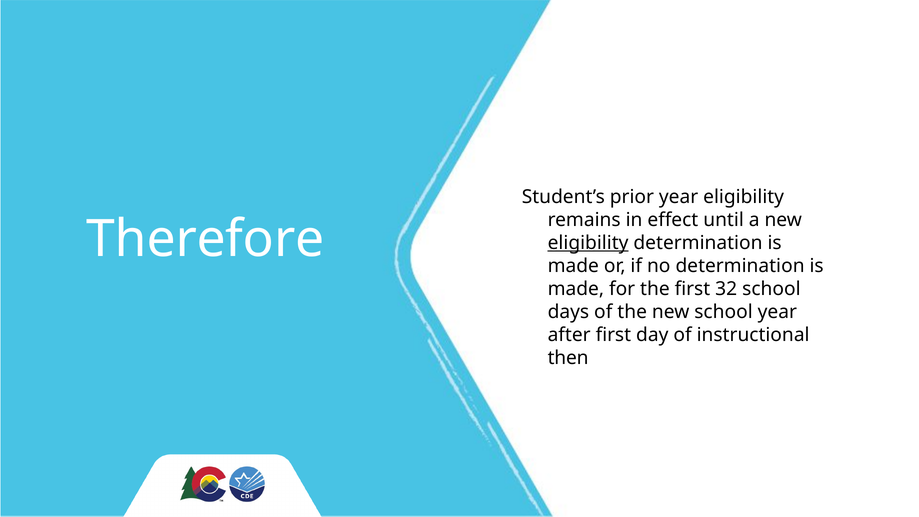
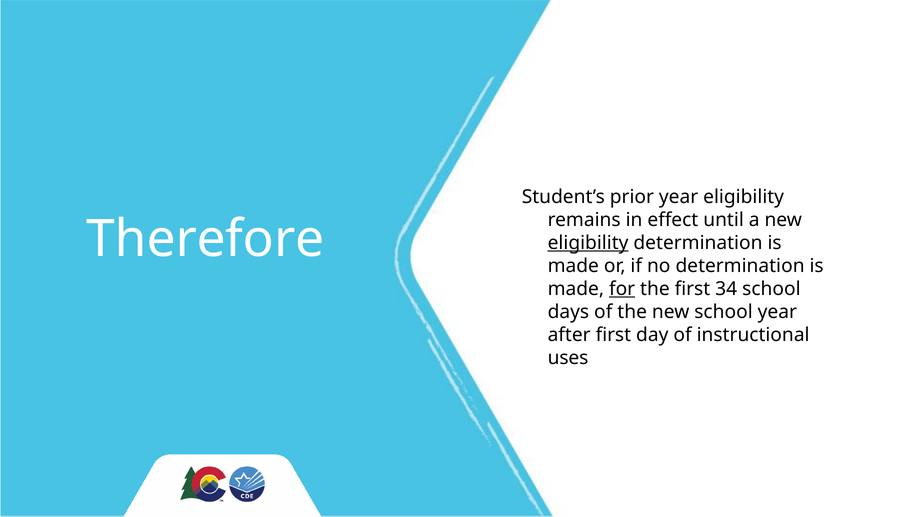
for underline: none -> present (622, 289)
32: 32 -> 34 (726, 289)
then: then -> uses (568, 358)
